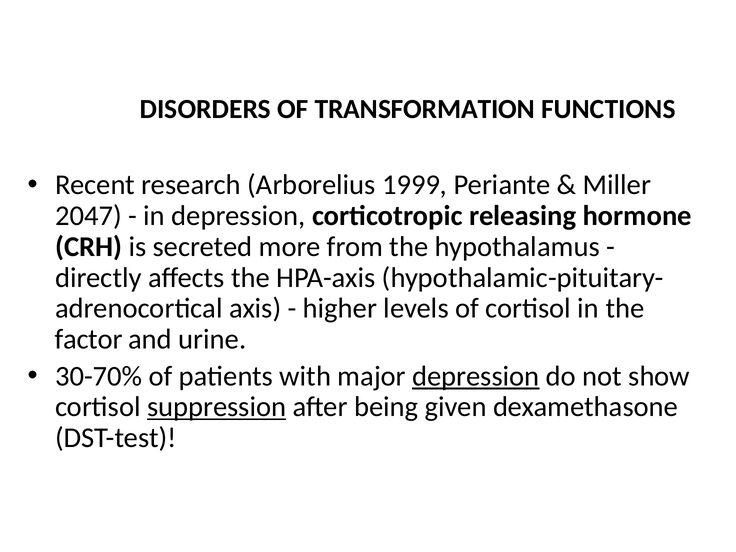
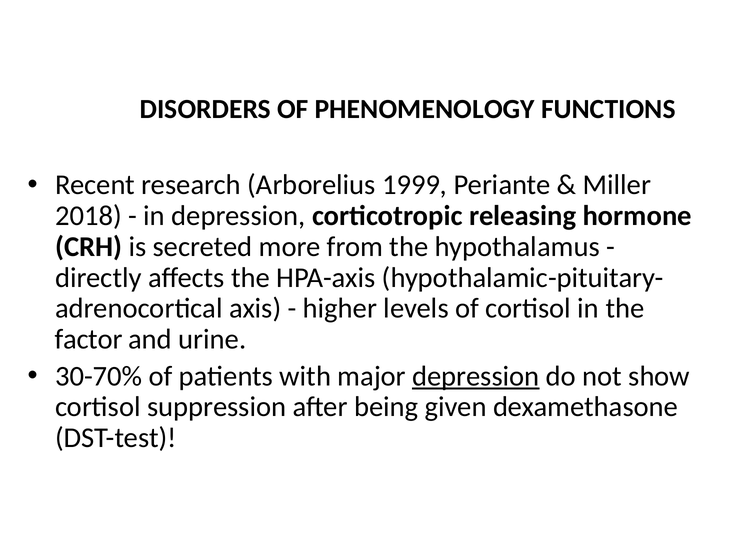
TRANSFORMATION: TRANSFORMATION -> PHENOMENOLOGY (425, 109)
2047: 2047 -> 2018 (88, 216)
suppression underline: present -> none (217, 407)
